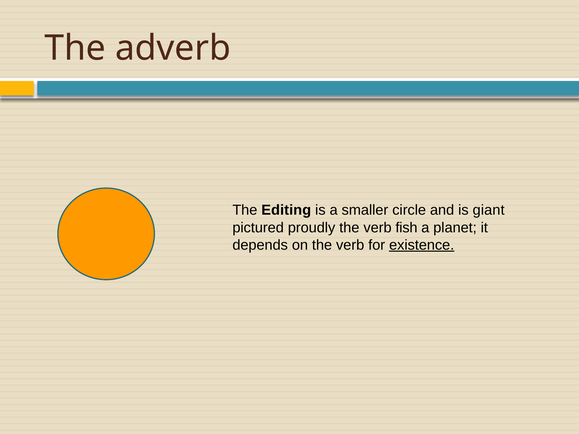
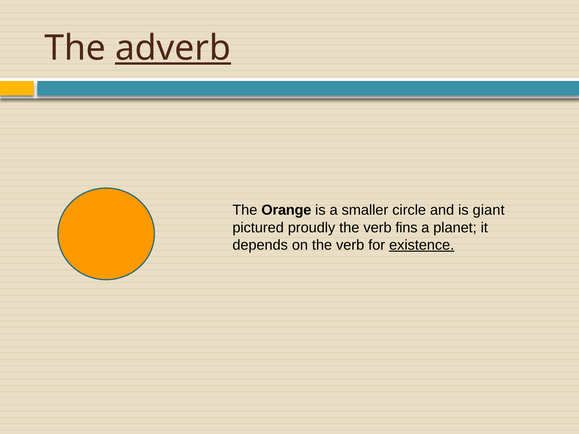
adverb underline: none -> present (173, 48)
Editing: Editing -> Orange (286, 210)
fish: fish -> fins (406, 228)
